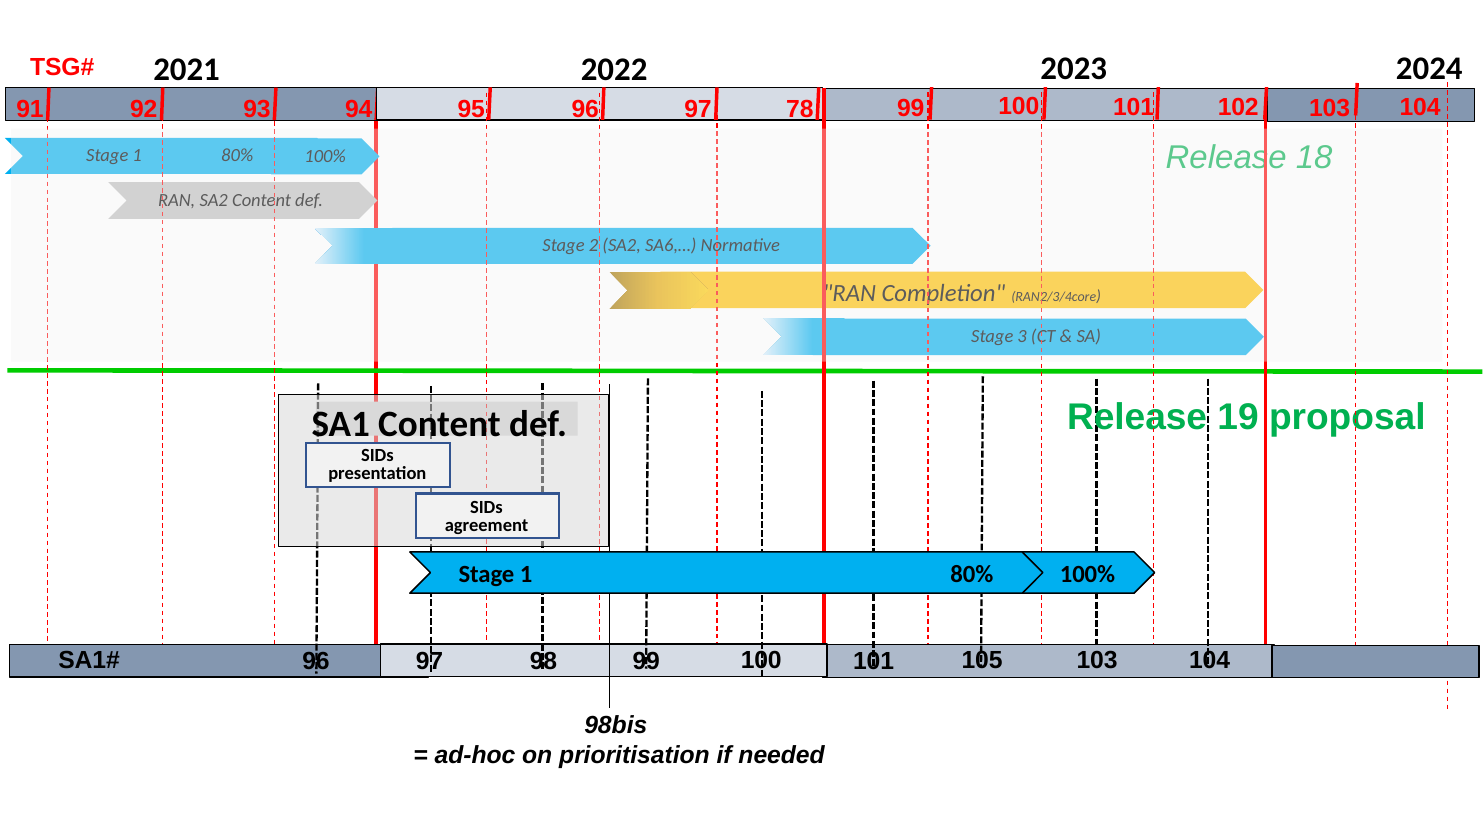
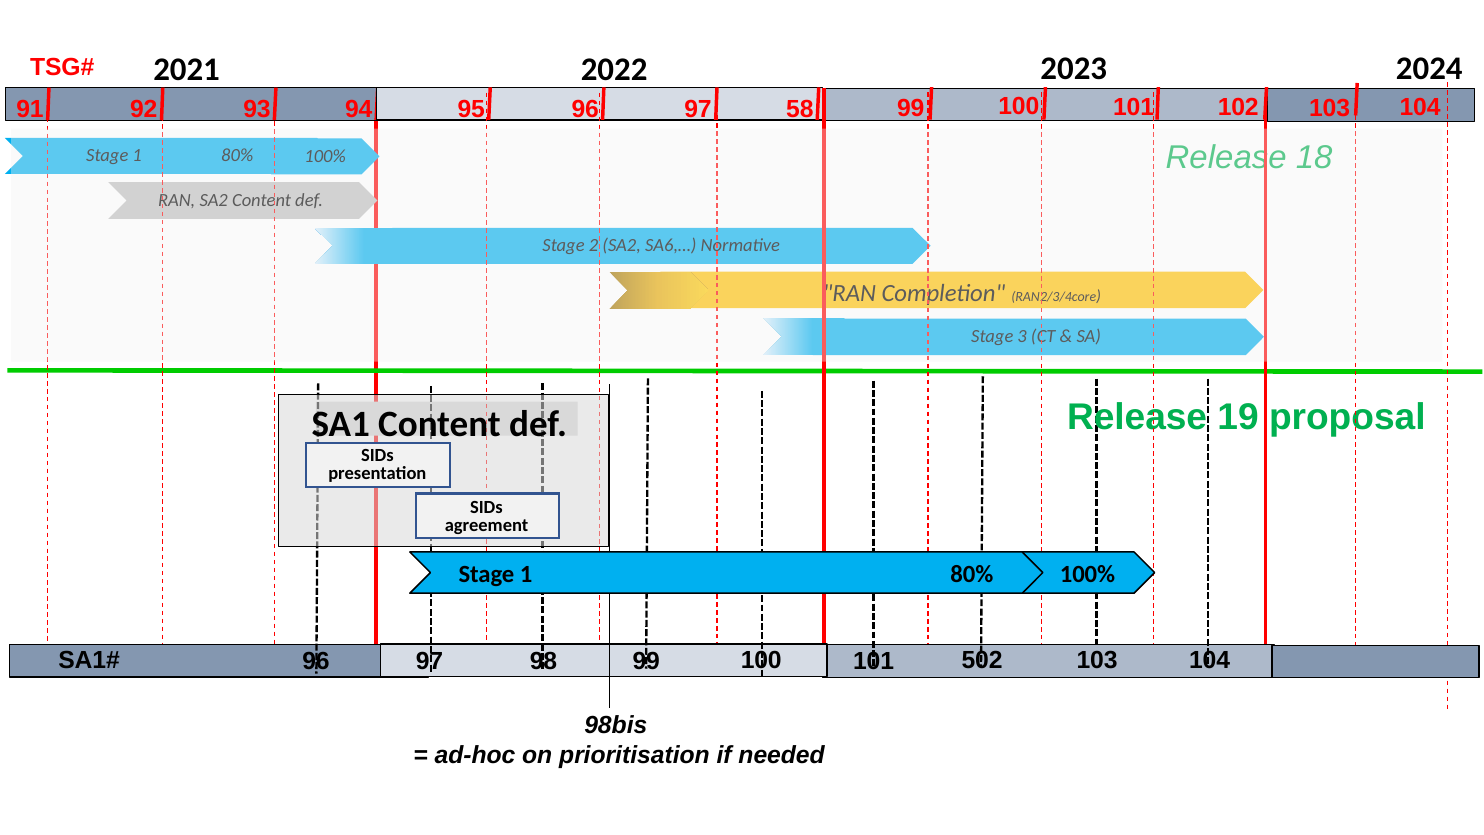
78: 78 -> 58 (800, 109)
105: 105 -> 502 (982, 660)
